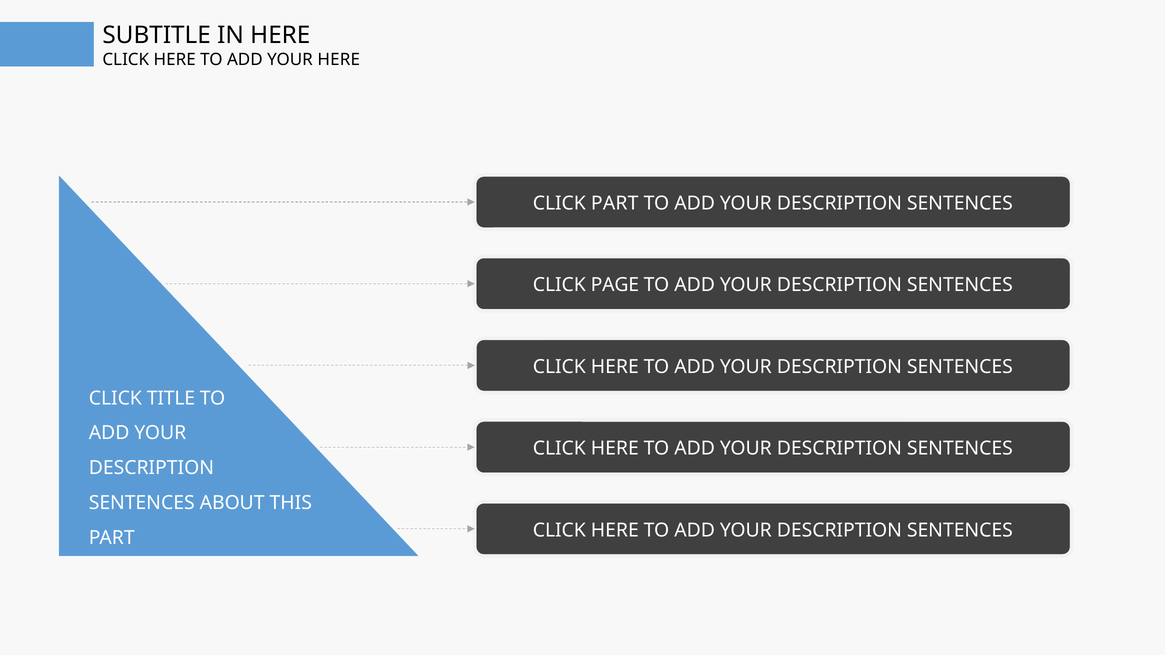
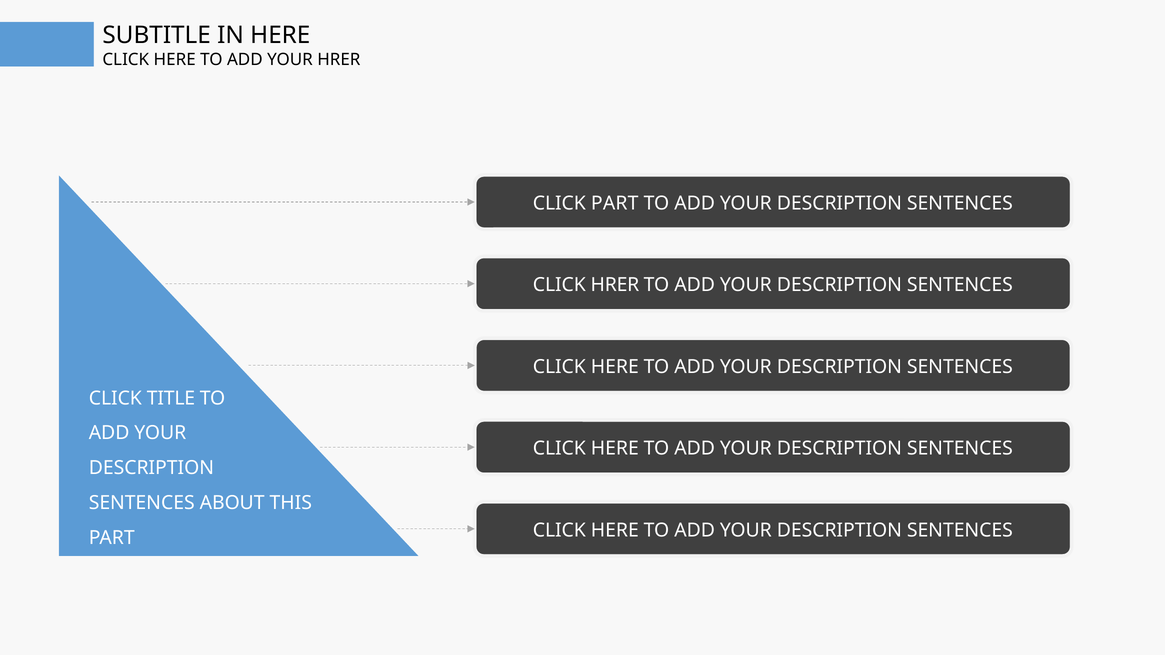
YOUR HERE: HERE -> HRER (339, 60)
CLICK PAGE: PAGE -> HRER (615, 285)
